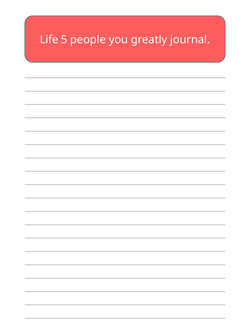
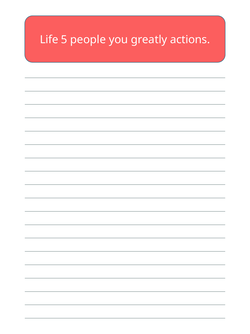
journal: journal -> actions (190, 40)
